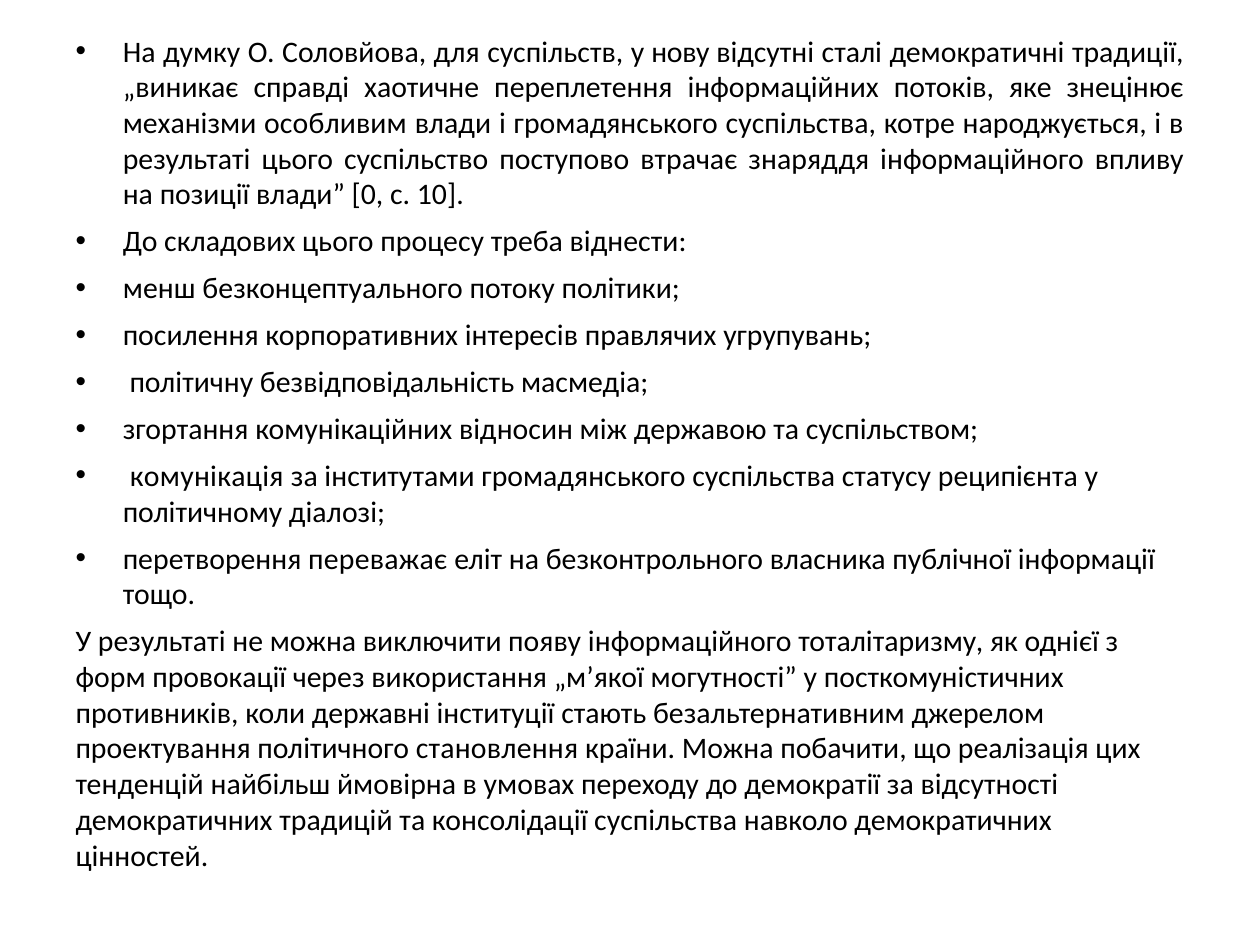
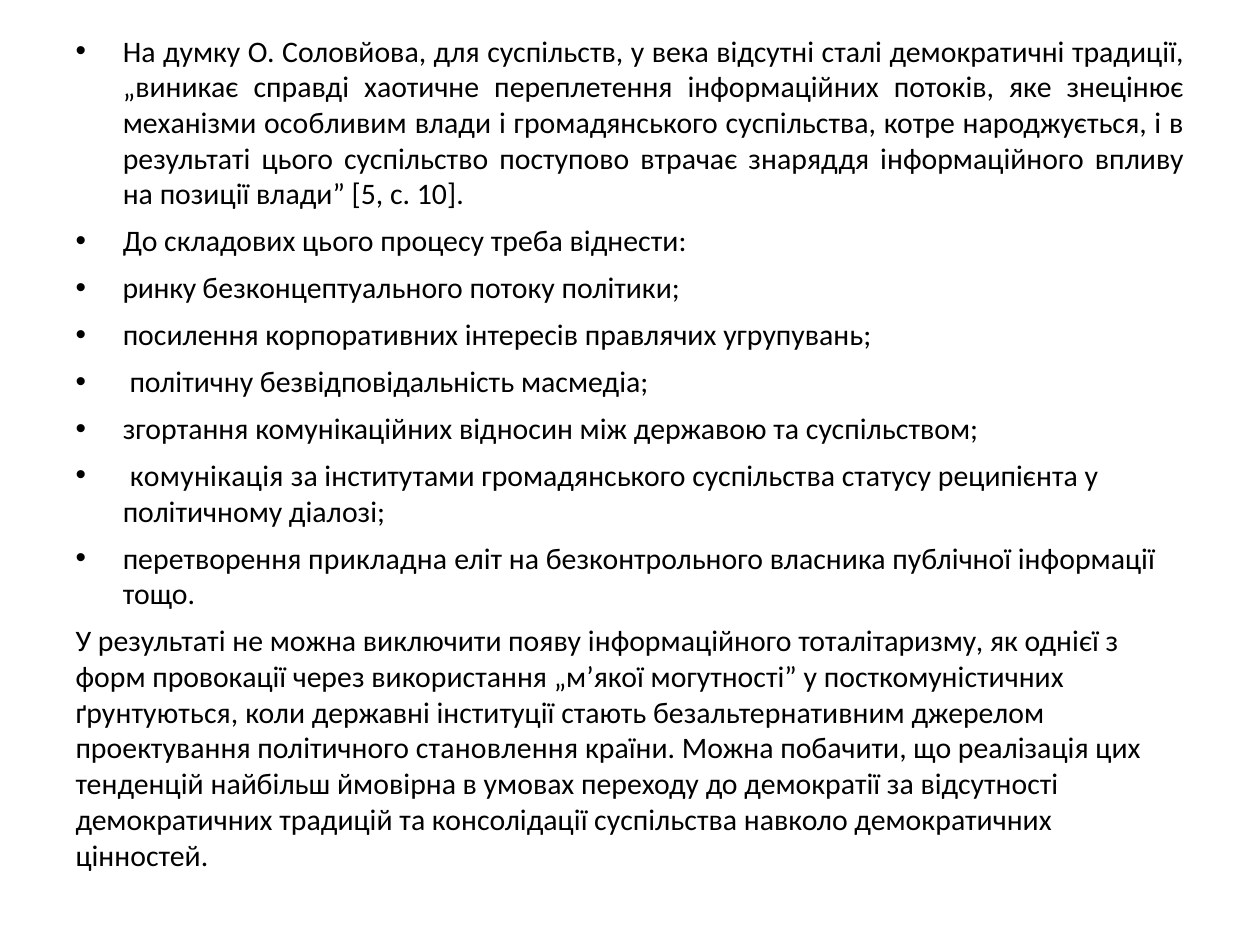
нову: нову -> века (680, 52)
0: 0 -> 5 (367, 195)
менш: менш -> ринку (159, 289)
переважає: переважає -> прикладна (378, 559)
противників: противників -> ґрунтуються (157, 713)
